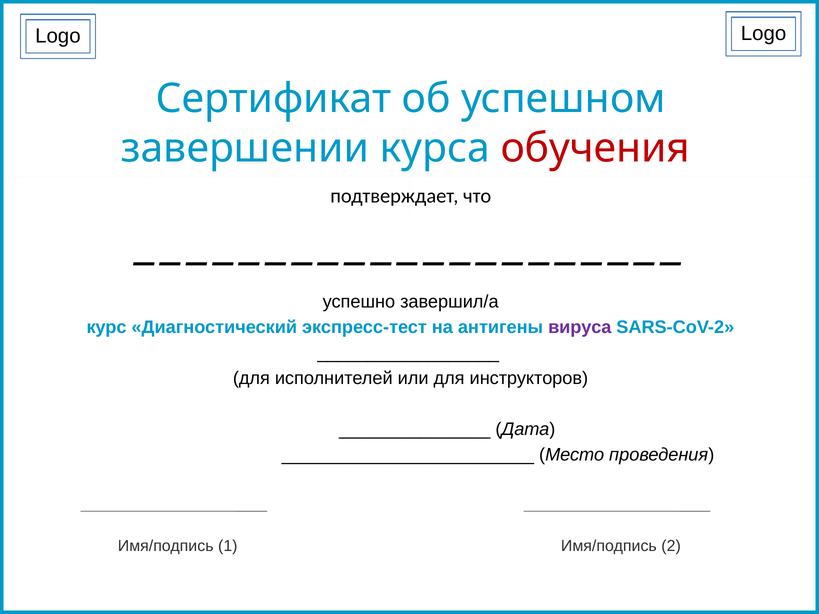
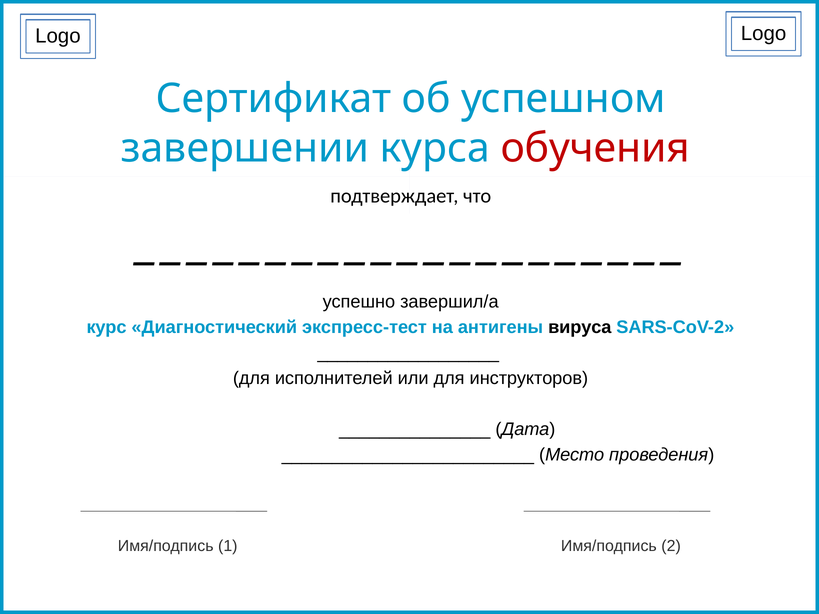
вируса colour: purple -> black (580, 327)
